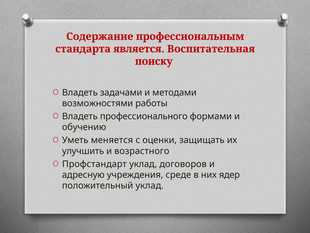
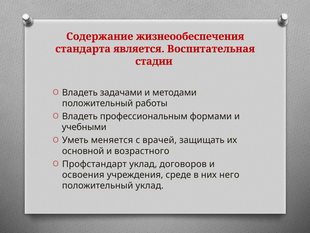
профессиональным: профессиональным -> жизнеообеспечения (190, 36)
поиску: поиску -> стадии (154, 61)
возможностями: возможностями -> положительный (98, 103)
профессионального: профессионального -> профессиональным (144, 116)
обучению: обучению -> учебными (84, 127)
оценки: оценки -> врачей (160, 140)
улучшить: улучшить -> основной (83, 151)
адресную: адресную -> освоения (83, 175)
ядер: ядер -> него (229, 175)
